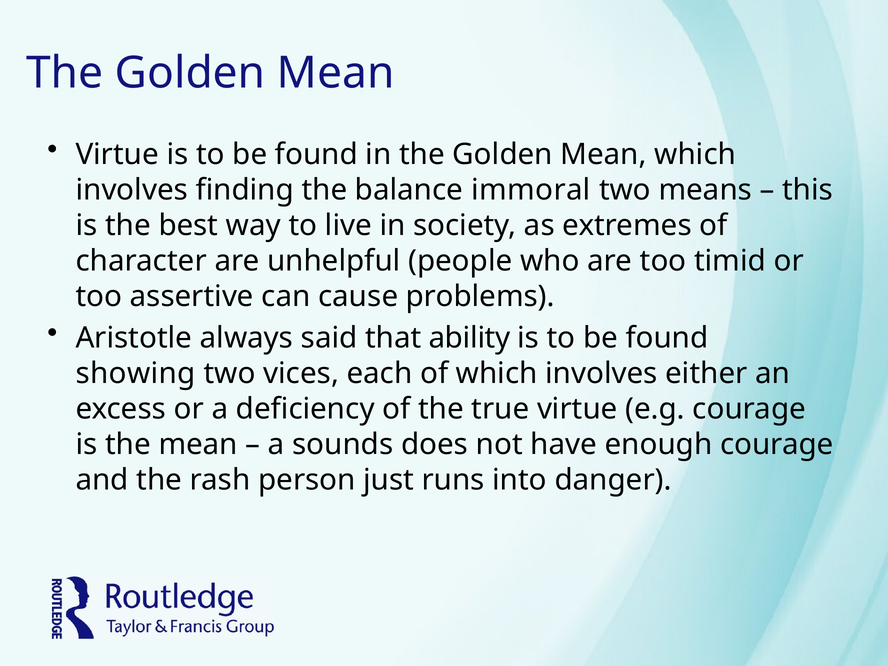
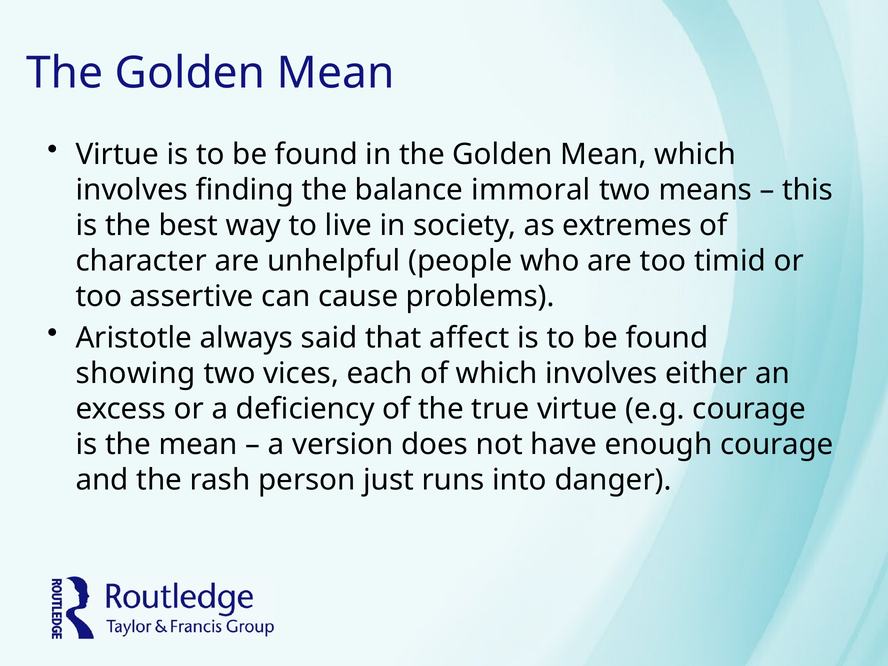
ability: ability -> affect (469, 338)
sounds: sounds -> version (343, 445)
